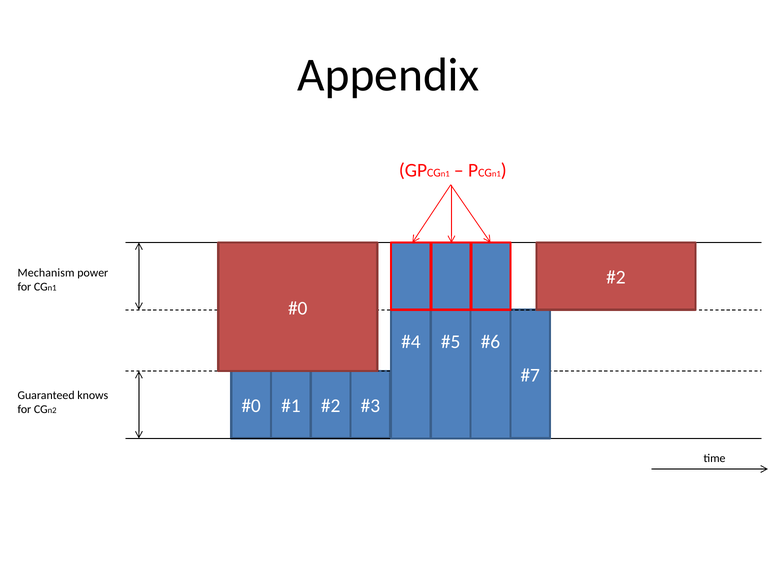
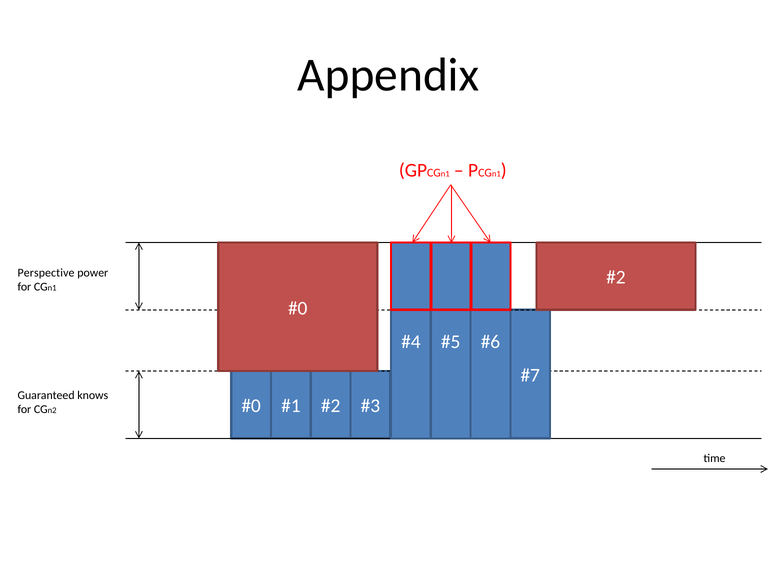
Mechanism: Mechanism -> Perspective (46, 273)
